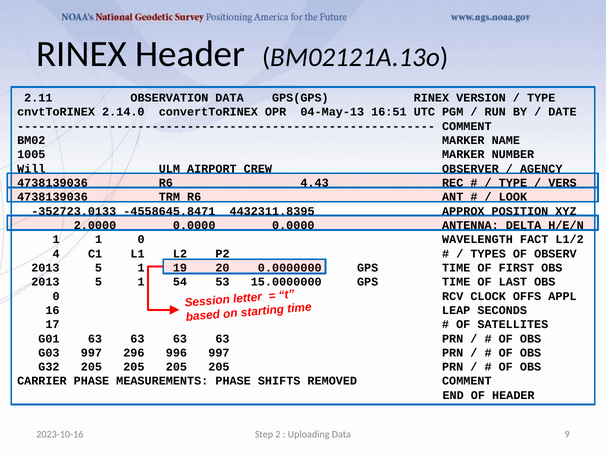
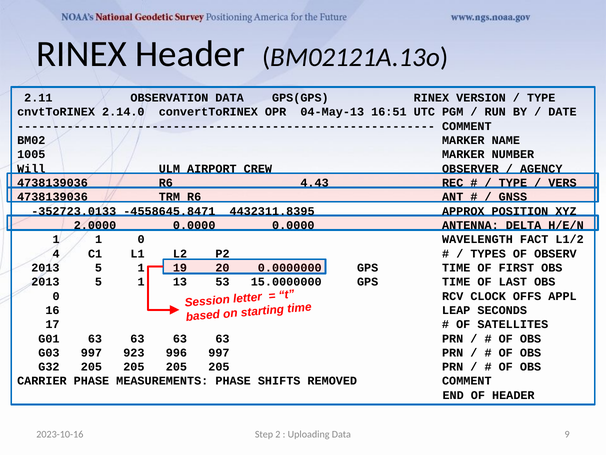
LOOK: LOOK -> GNSS (513, 197)
54: 54 -> 13 (180, 282)
296: 296 -> 923 (134, 352)
